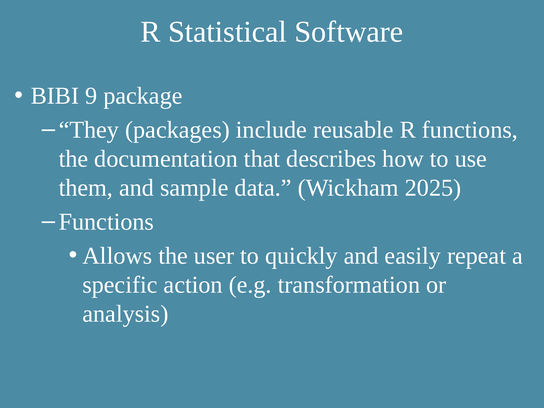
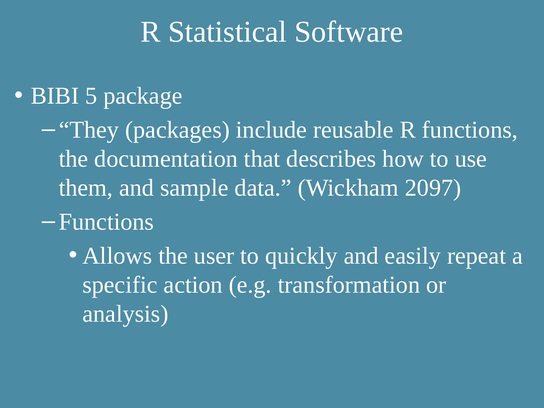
9: 9 -> 5 (91, 96)
2025: 2025 -> 2097 (433, 188)
